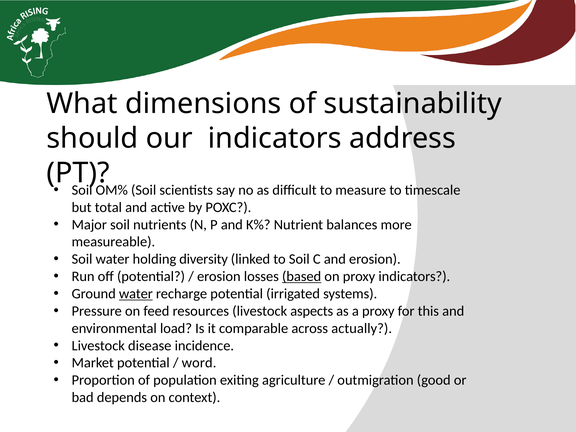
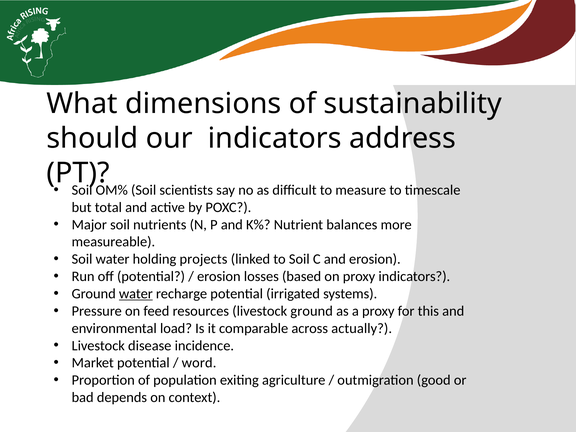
diversity: diversity -> projects (203, 259)
based underline: present -> none (302, 276)
livestock aspects: aspects -> ground (312, 311)
